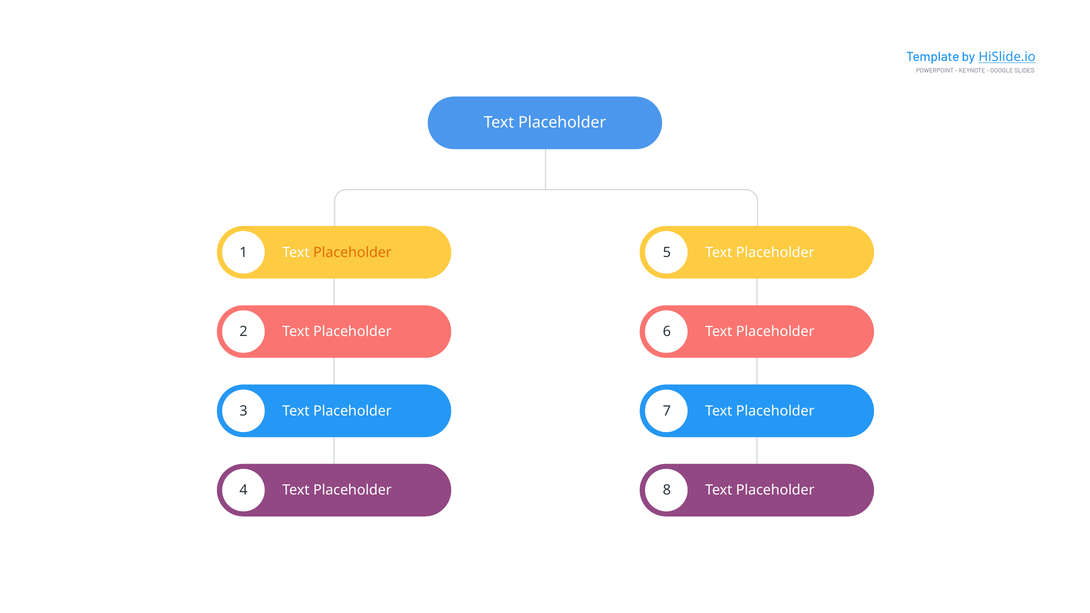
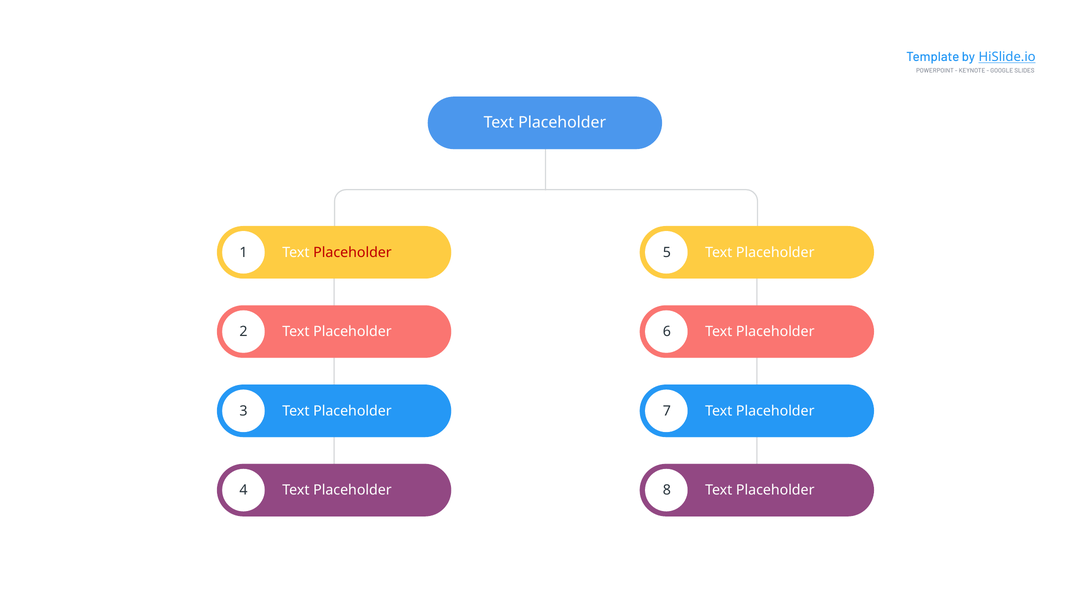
Placeholder colour: orange -> red (352, 252)
